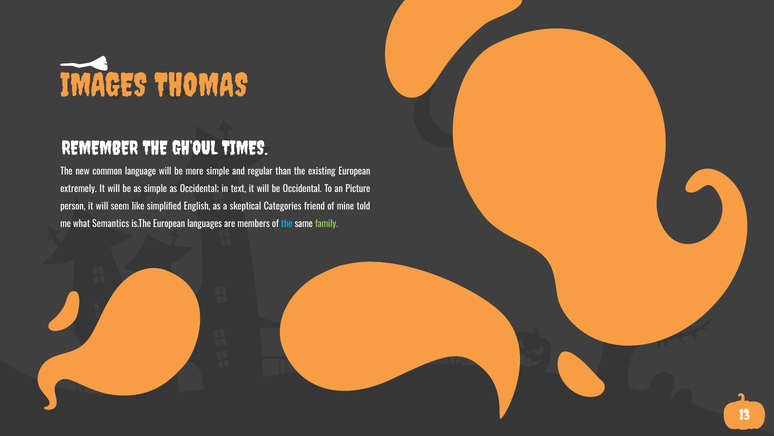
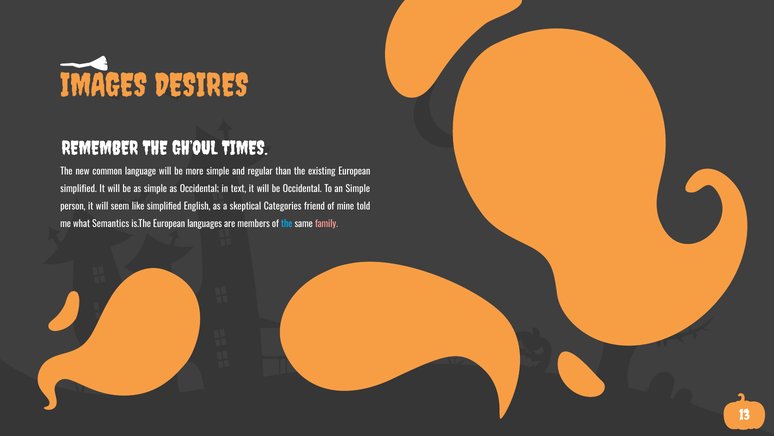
THOMAS: THOMAS -> DESIRES (201, 85)
extremely: extremely -> simplified (79, 189)
an Picture: Picture -> Simple (358, 189)
family colour: light green -> pink (326, 224)
